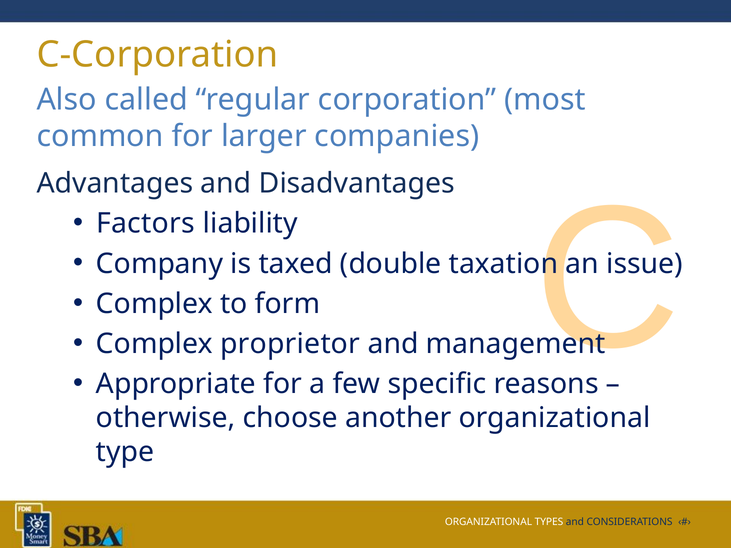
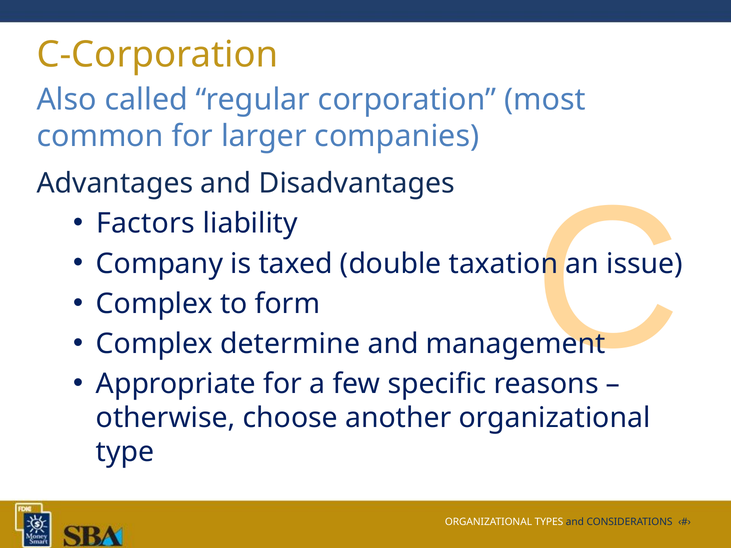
proprietor: proprietor -> determine (290, 344)
